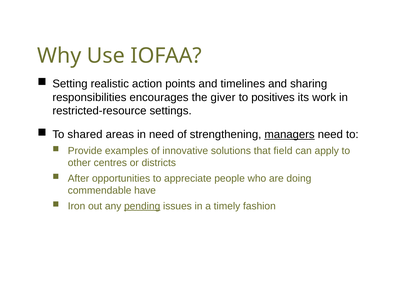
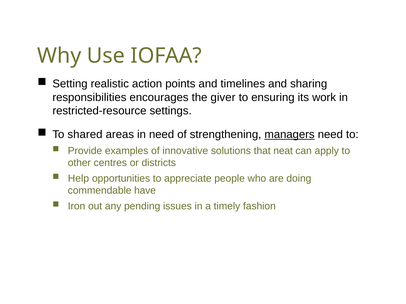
positives: positives -> ensuring (273, 98)
field: field -> neat (283, 151)
After: After -> Help (78, 179)
pending underline: present -> none (142, 206)
